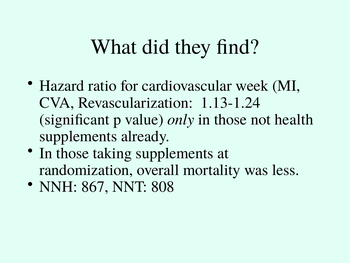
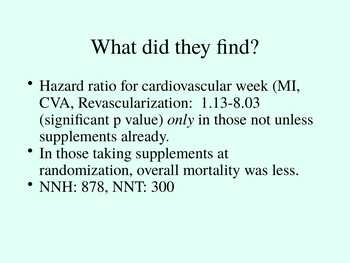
1.13-1.24: 1.13-1.24 -> 1.13-8.03 (231, 102)
health: health -> unless (294, 119)
867: 867 -> 878 (95, 186)
808: 808 -> 300 (163, 186)
